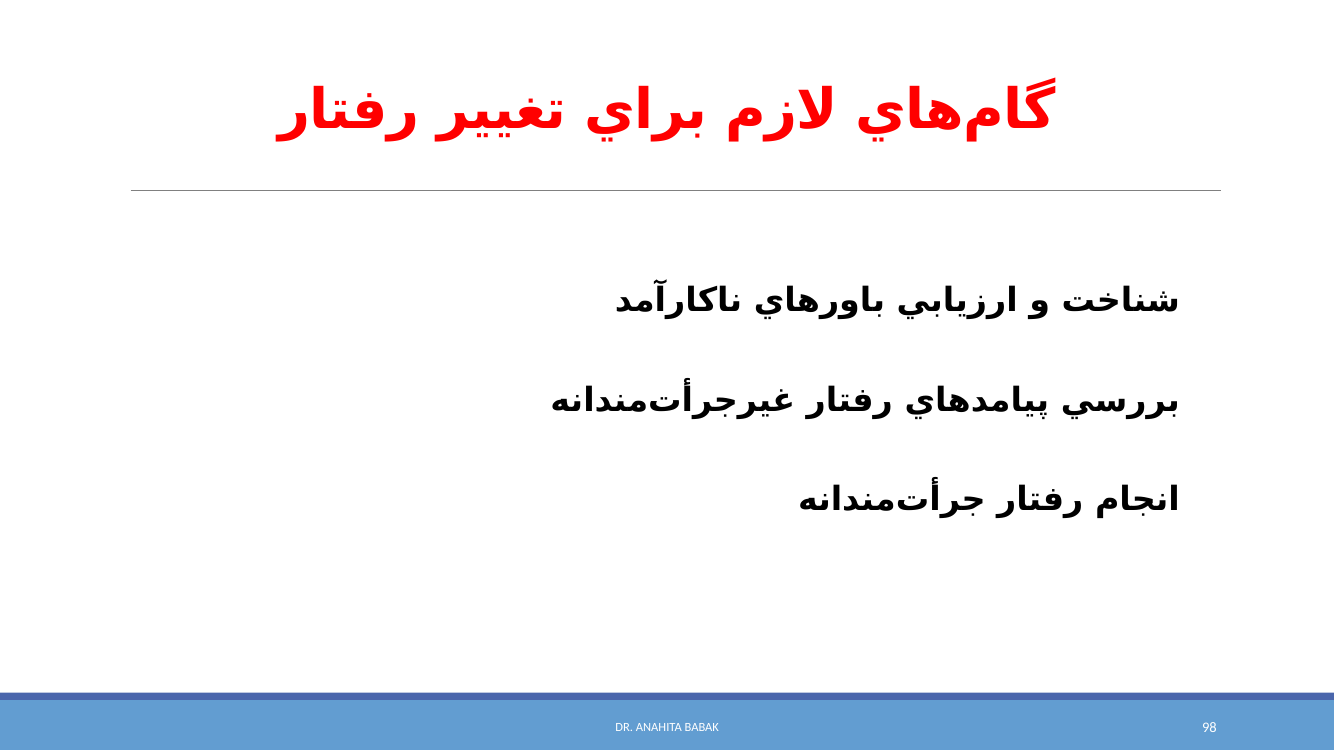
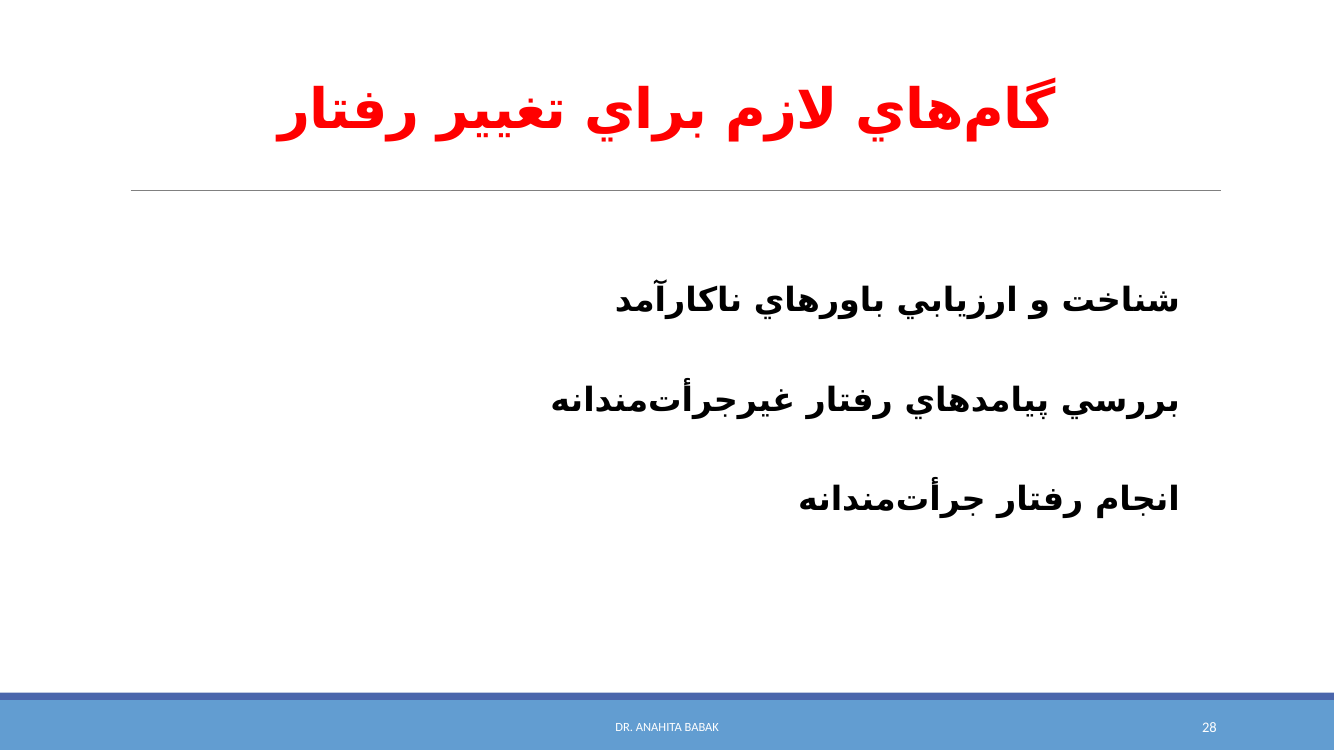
98: 98 -> 28 (1209, 728)
